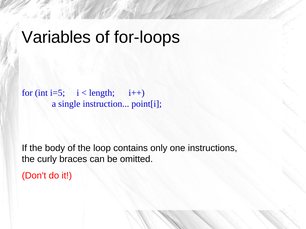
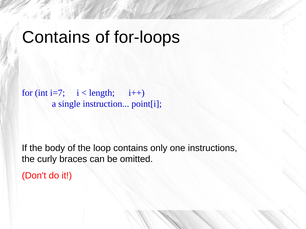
Variables: Variables -> Contains (56, 37)
i=5: i=5 -> i=7 (58, 93)
